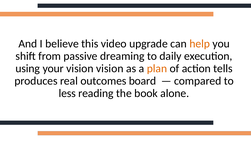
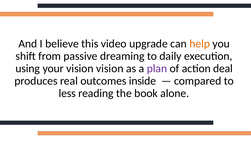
plan colour: orange -> purple (157, 69)
tells: tells -> deal (223, 69)
board: board -> inside (142, 81)
